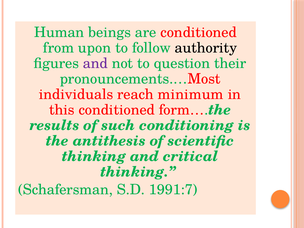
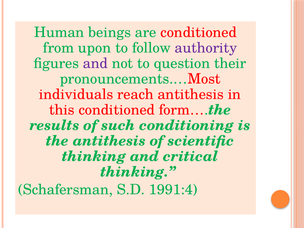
authority colour: black -> purple (206, 48)
reach minimum: minimum -> antithesis (191, 94)
1991:7: 1991:7 -> 1991:4 (173, 190)
